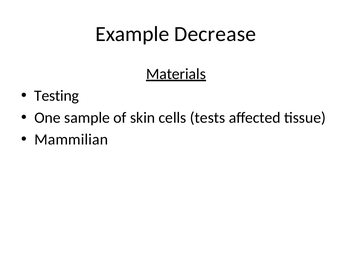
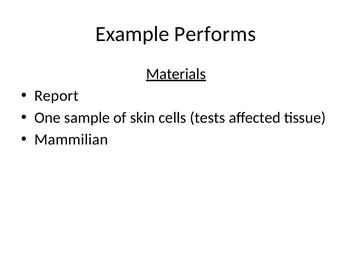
Decrease: Decrease -> Performs (215, 34)
Testing: Testing -> Report (56, 96)
